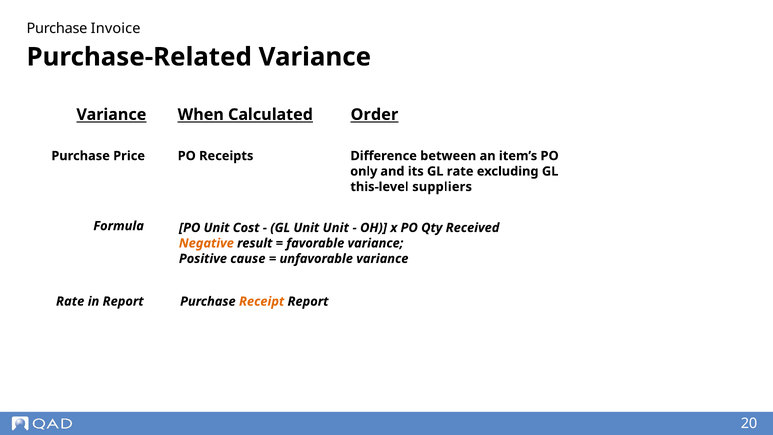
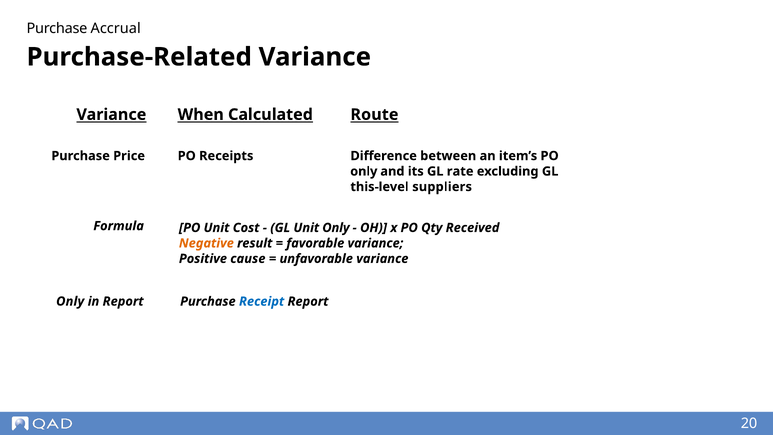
Invoice: Invoice -> Accrual (116, 28)
Order: Order -> Route (374, 115)
Unit Unit: Unit -> Only (336, 228)
Rate: Rate -> Only (70, 301)
Receipt colour: orange -> blue (262, 301)
